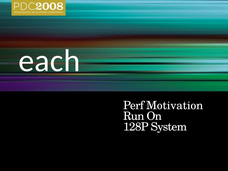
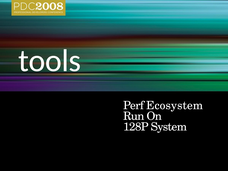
each: each -> tools (50, 61)
Motivation: Motivation -> Ecosystem (175, 105)
